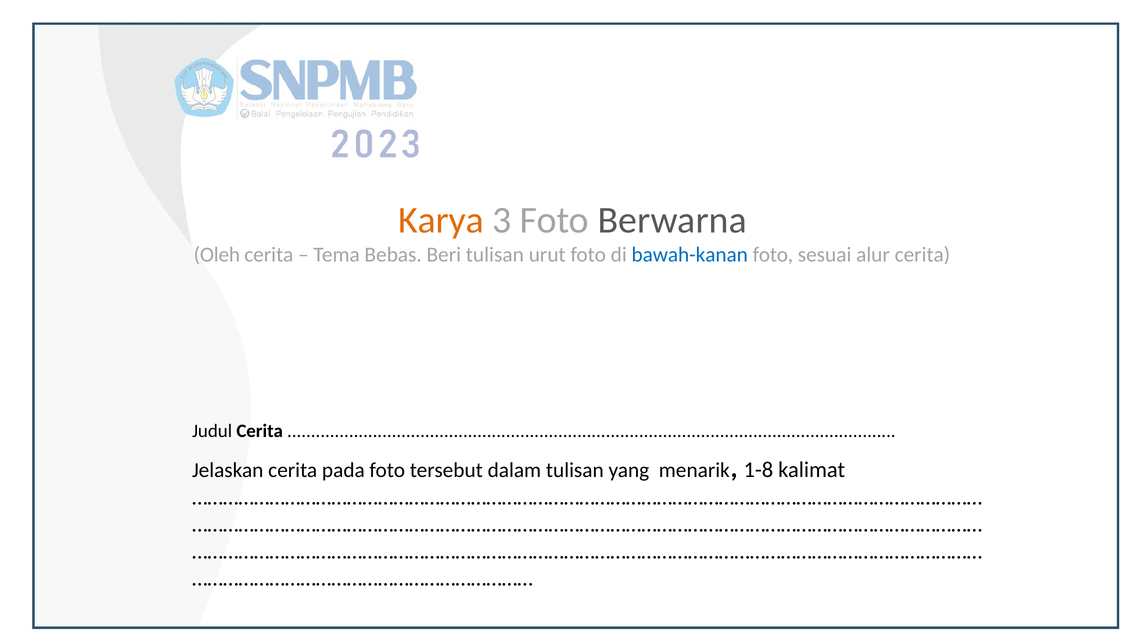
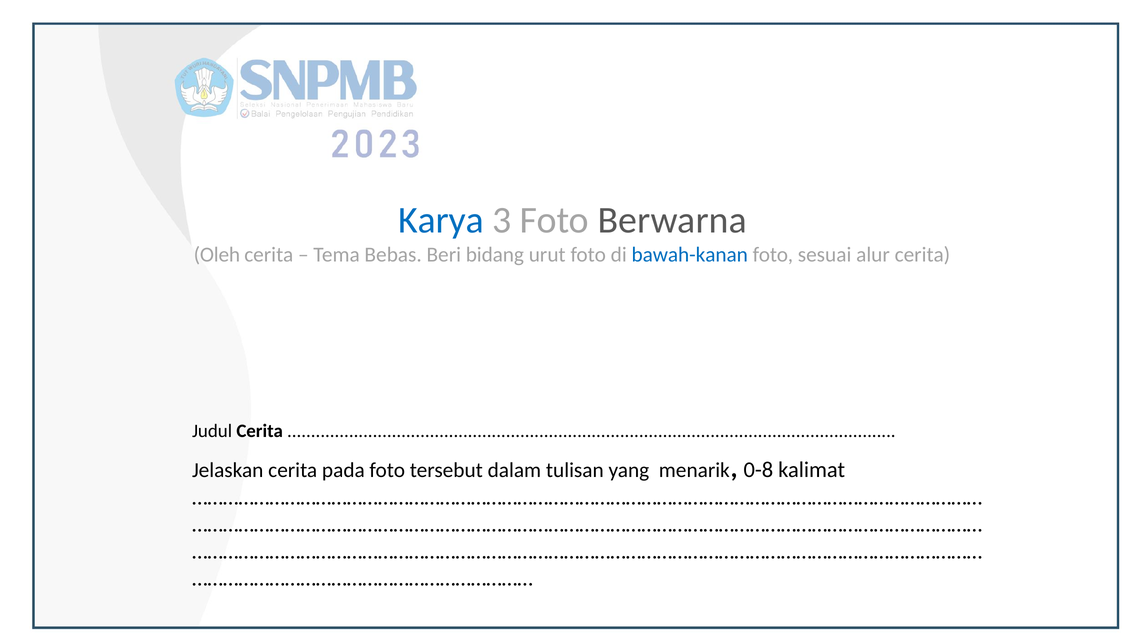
Karya colour: orange -> blue (441, 220)
Beri tulisan: tulisan -> bidang (495, 255)
1-8: 1-8 -> 0-8 (758, 470)
